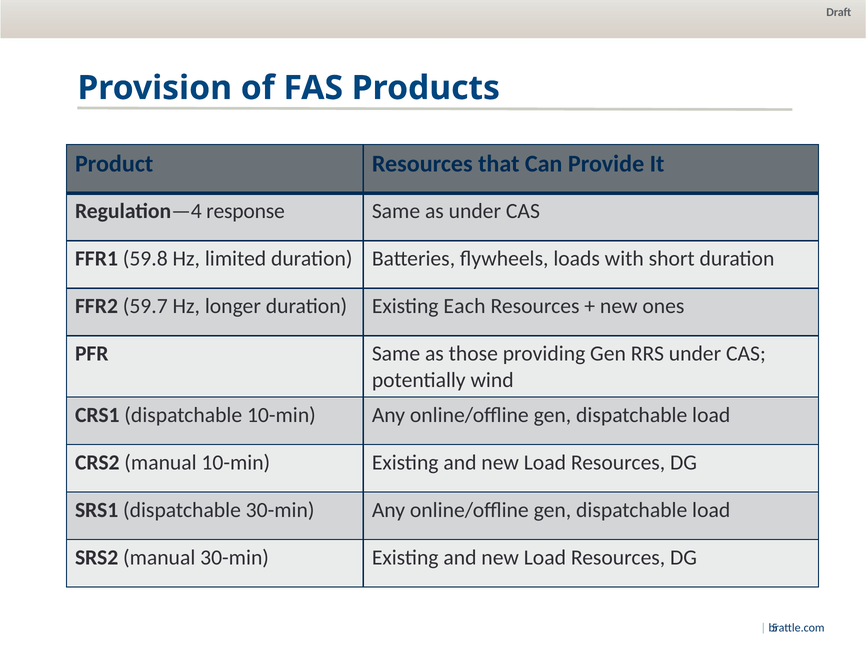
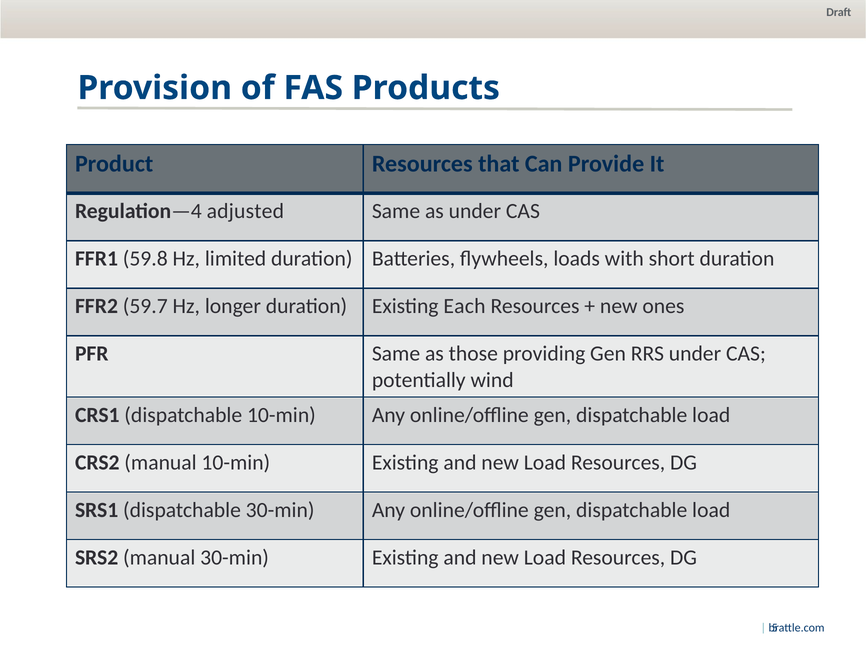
response: response -> adjusted (245, 211)
